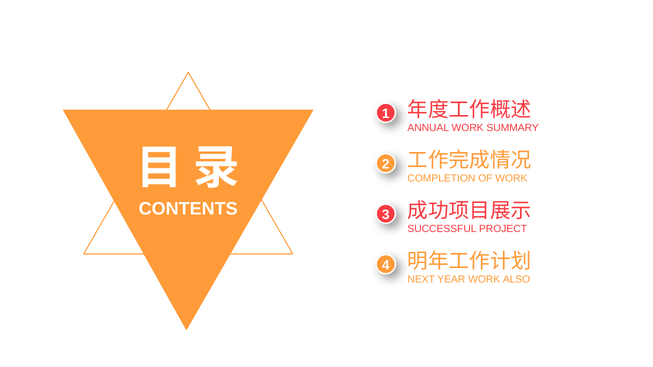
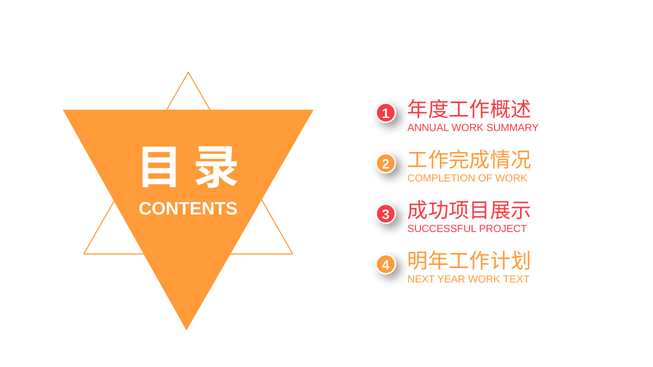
ALSO: ALSO -> TEXT (516, 279)
